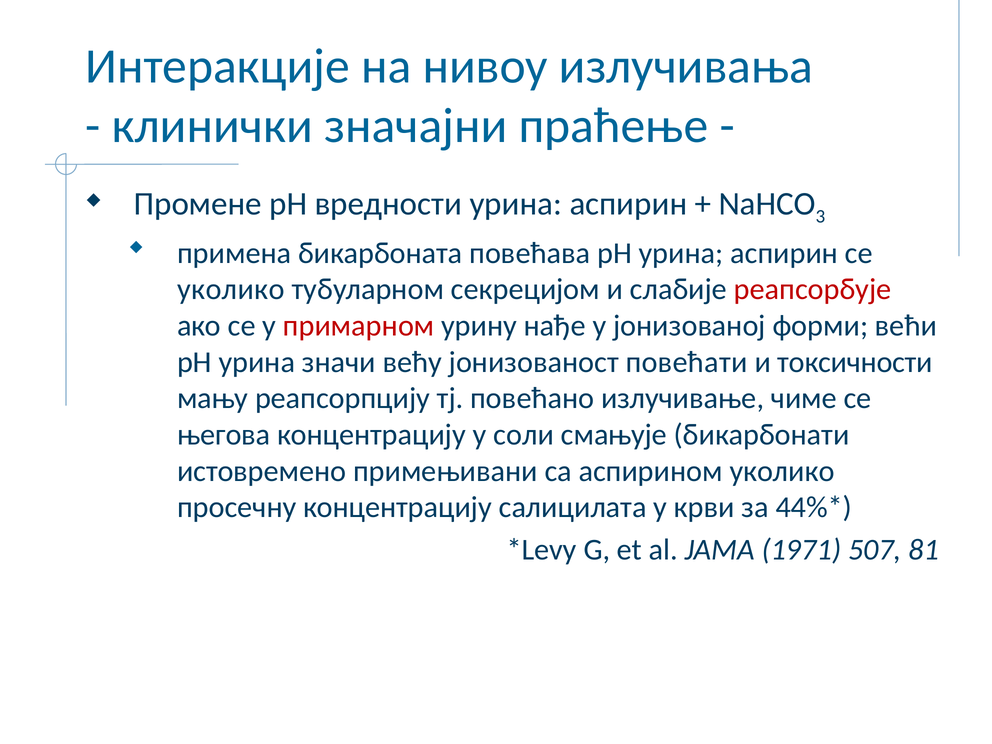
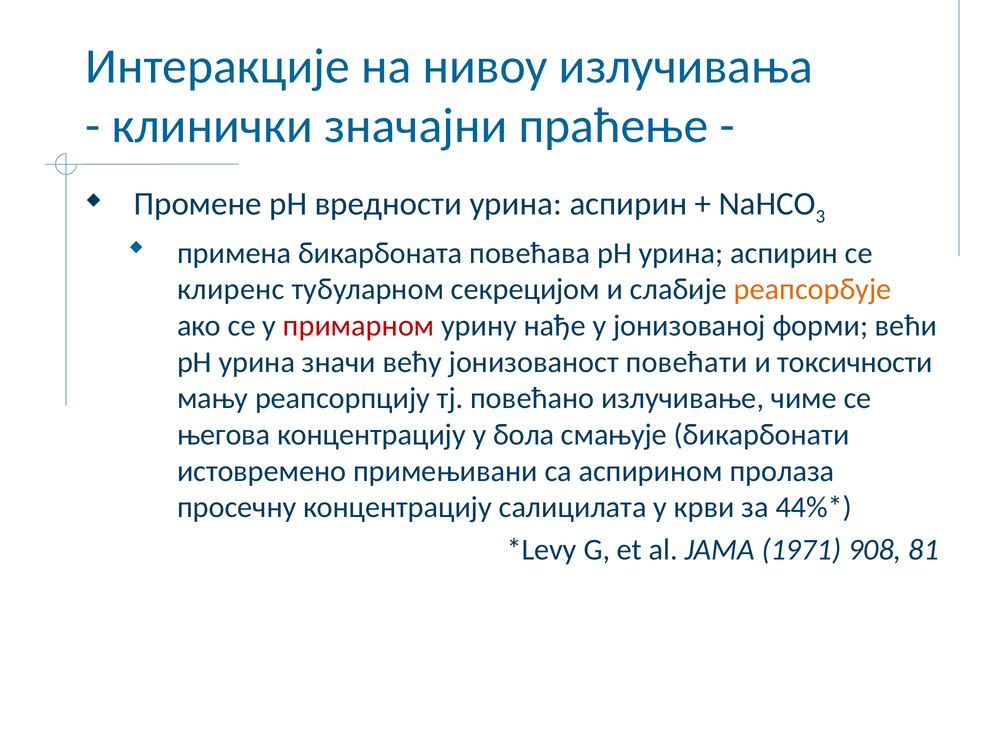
уколико: уколико -> клиренс (231, 289)
реапсорбује colour: red -> orange (813, 289)
соли: соли -> бола (524, 435)
аспирином уколико: уколико -> пролаза (782, 471)
507: 507 -> 908 (875, 550)
